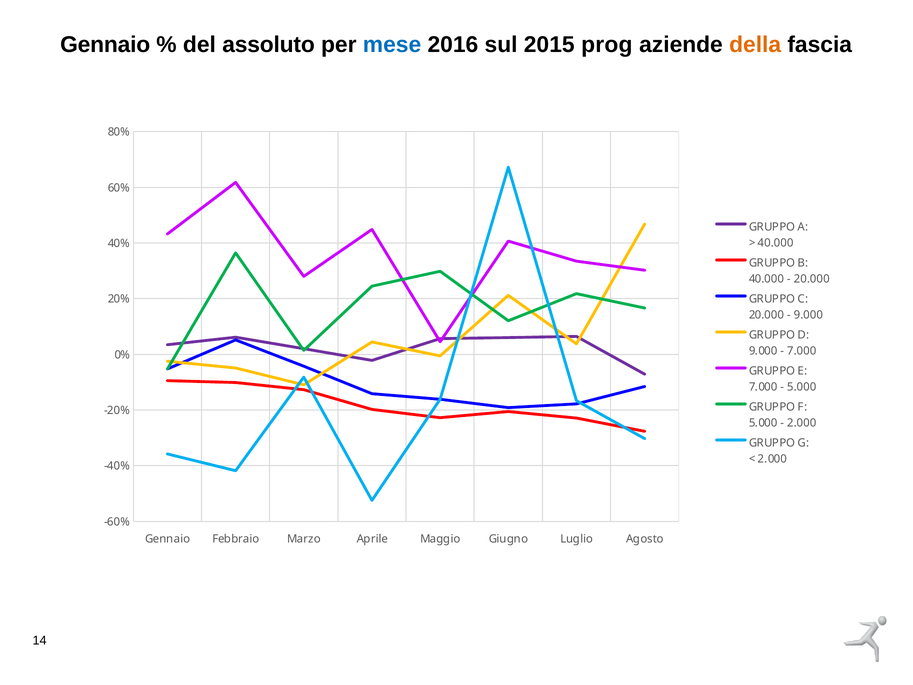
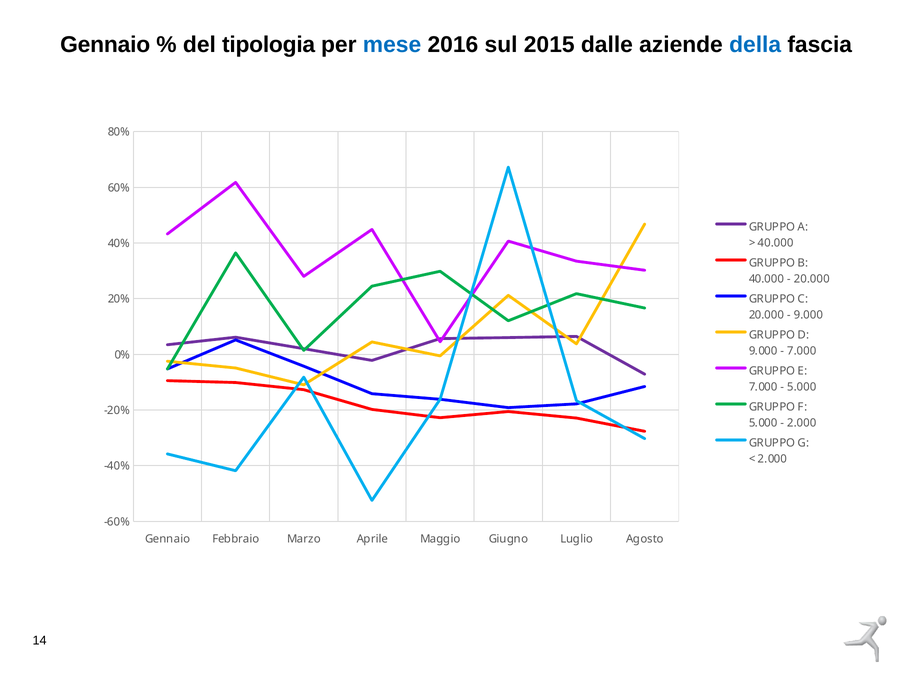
assoluto: assoluto -> tipologia (269, 45)
prog: prog -> dalle (607, 45)
della colour: orange -> blue (755, 45)
